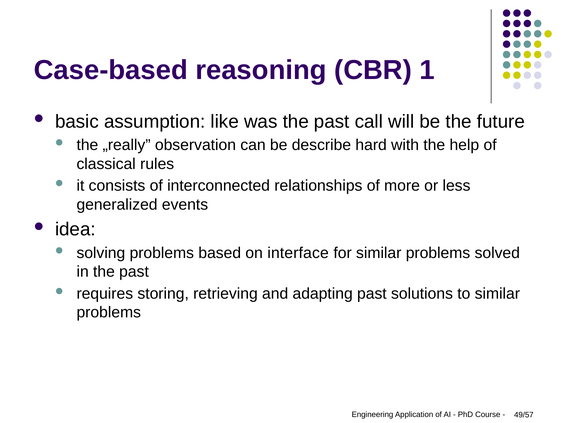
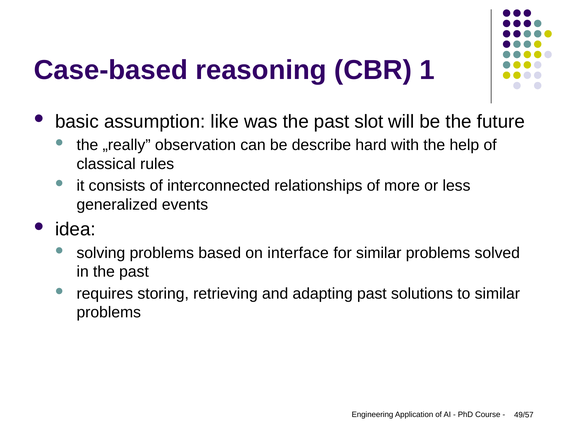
call: call -> slot (369, 121)
